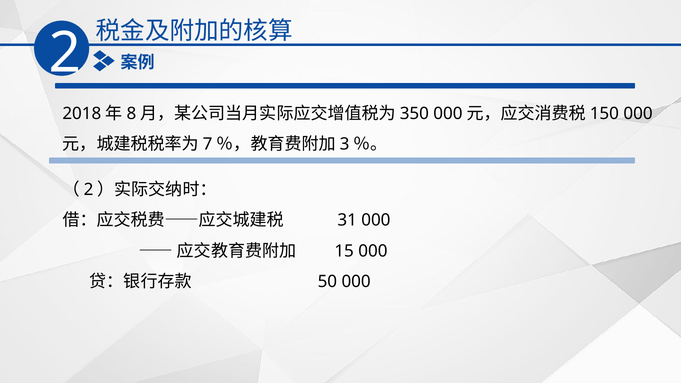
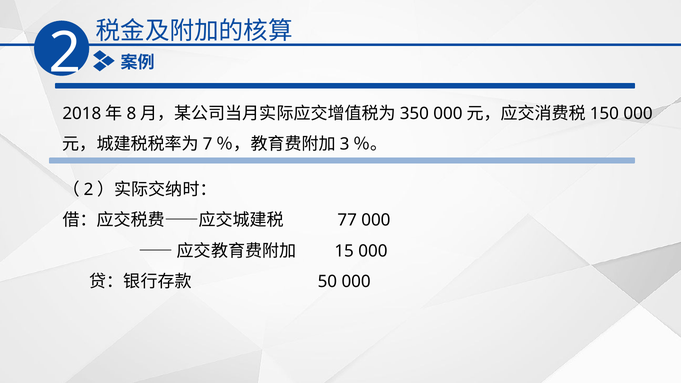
31: 31 -> 77 (347, 220)
